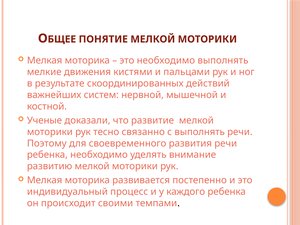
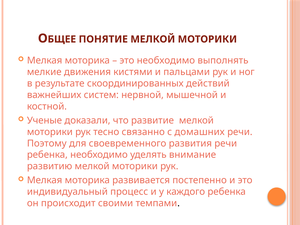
с выполнять: выполнять -> домашних (200, 132)
